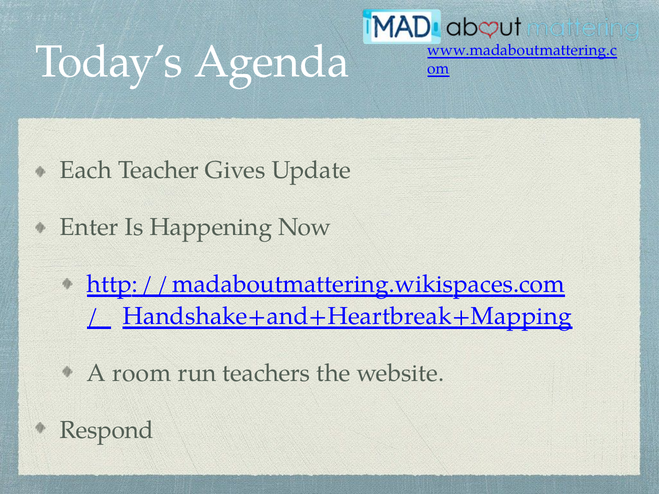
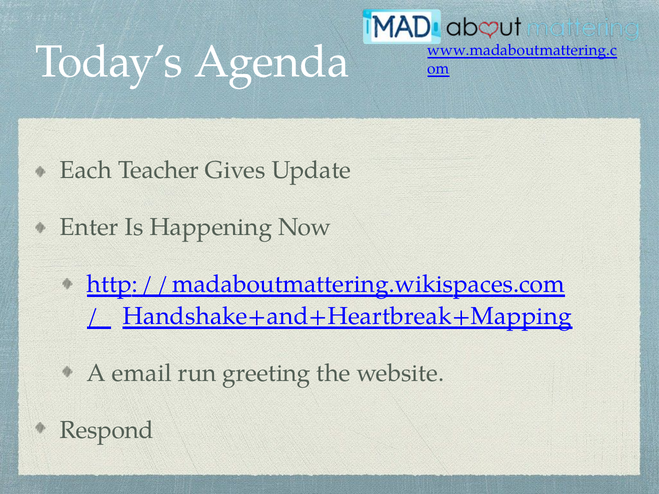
room: room -> email (142, 373)
teachers: teachers -> greeting (266, 373)
